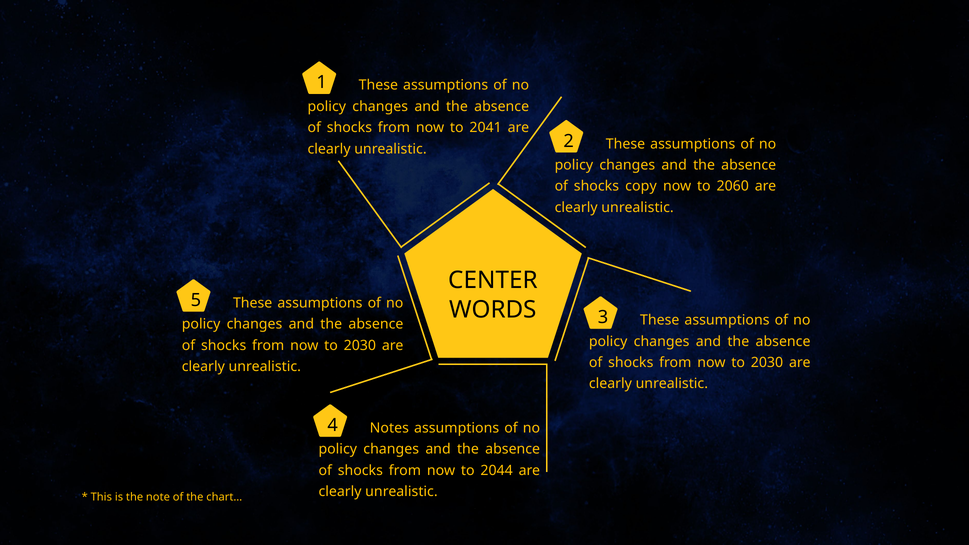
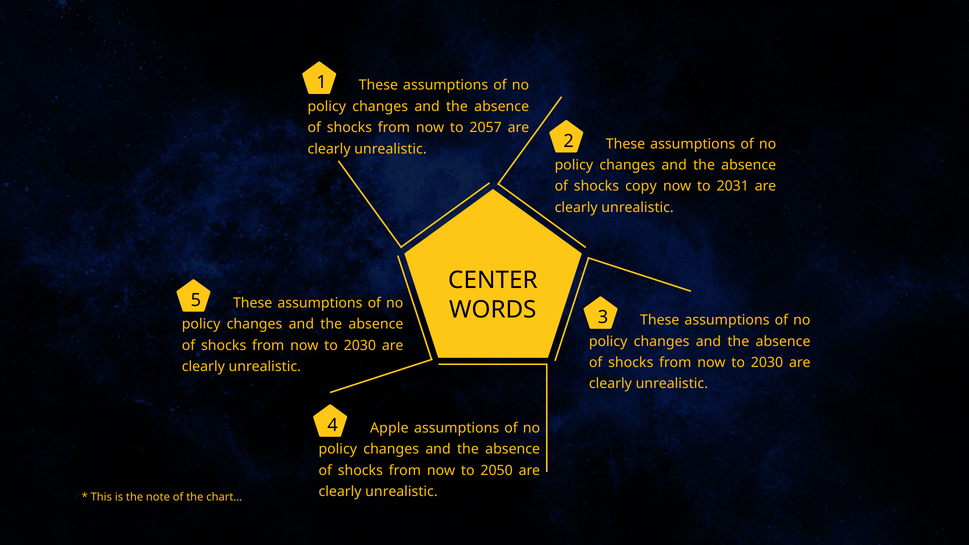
2041: 2041 -> 2057 (486, 128)
2060: 2060 -> 2031 (733, 186)
Notes: Notes -> Apple (389, 428)
2044: 2044 -> 2050 (497, 471)
